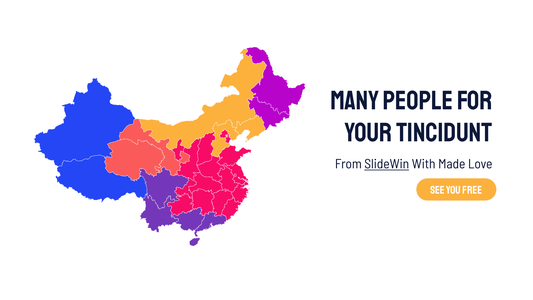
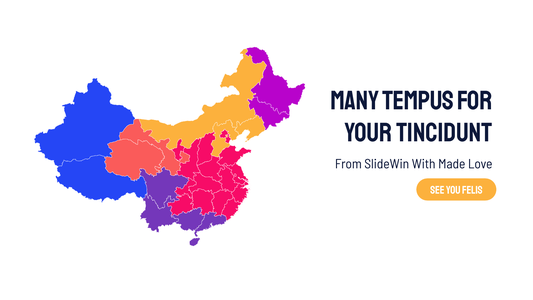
People: People -> Tempus (418, 101)
SlideWin underline: present -> none (387, 164)
free: free -> felis (472, 190)
